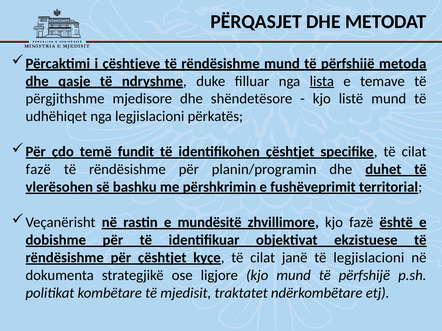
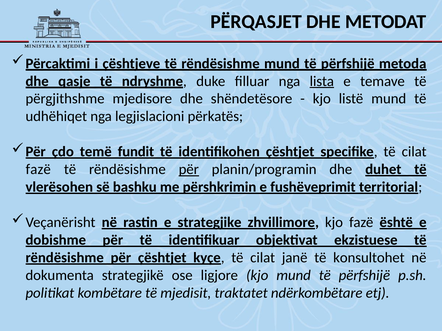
për underline: none -> present (189, 170)
mundësitë: mundësitë -> strategjike (210, 223)
të legjislacioni: legjislacioni -> konsultohet (369, 258)
